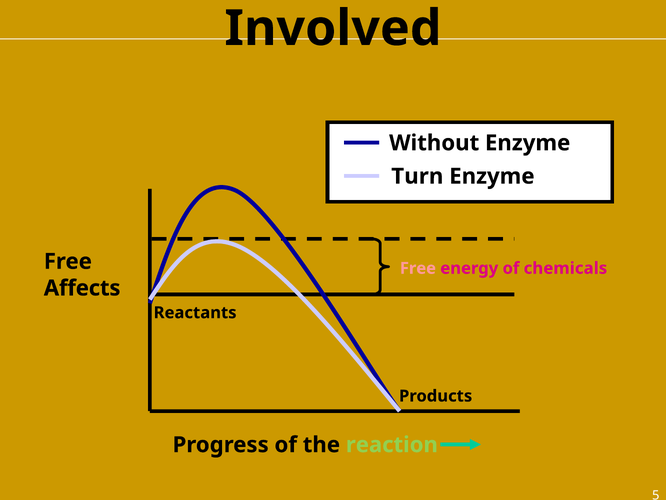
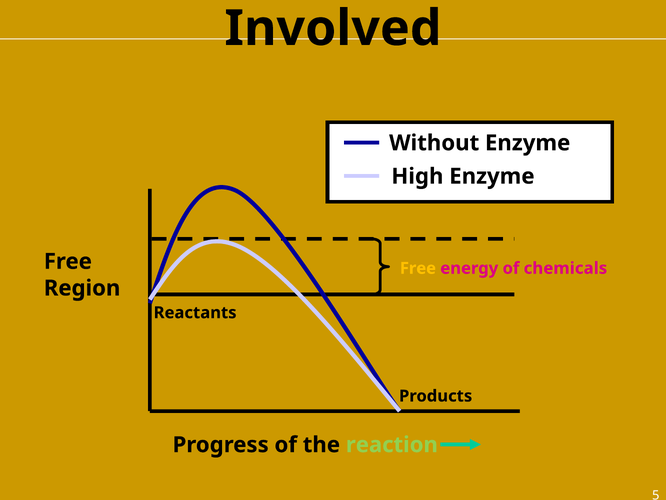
Turn: Turn -> High (417, 176)
Free colour: pink -> yellow (418, 268)
Affects: Affects -> Region (82, 288)
